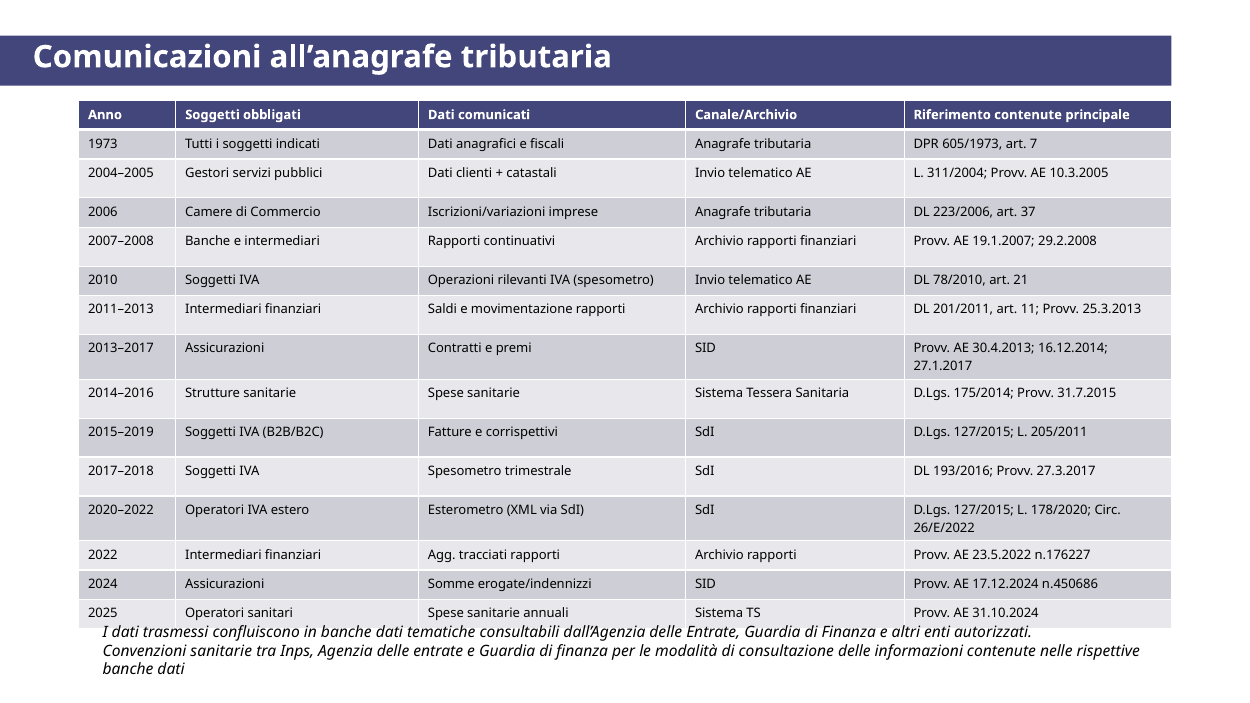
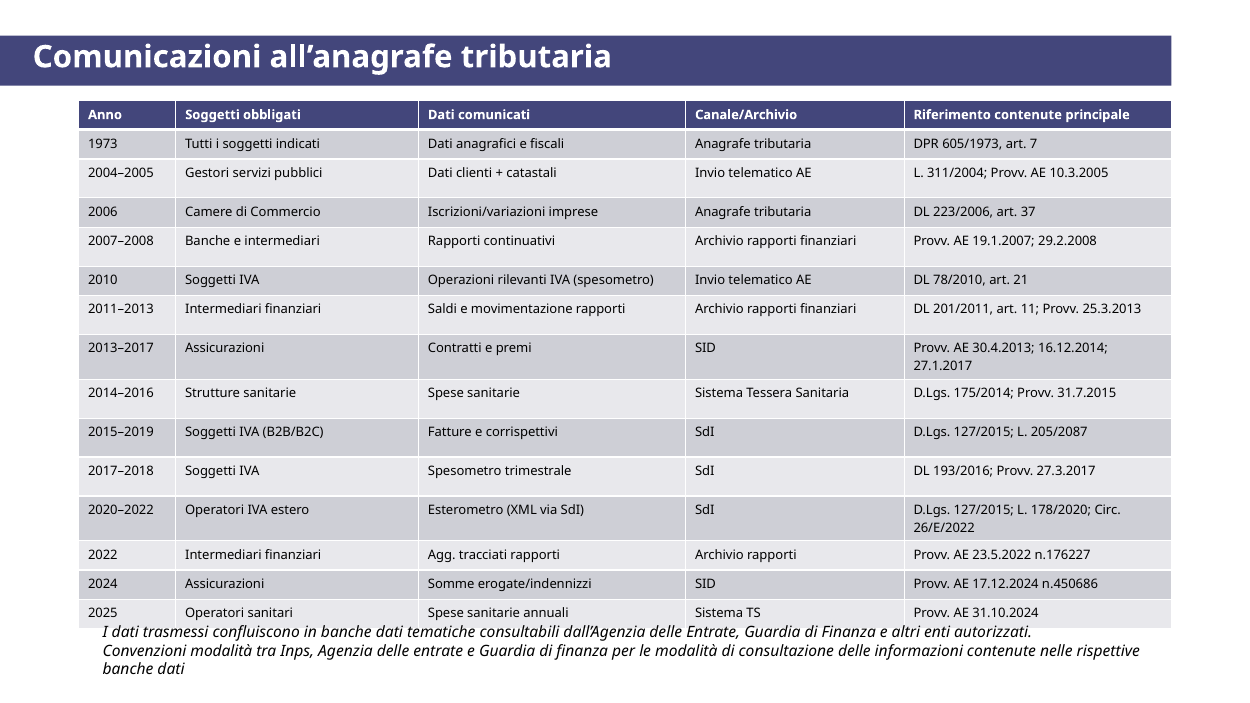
205/2011: 205/2011 -> 205/2087 (1059, 432)
Convenzioni sanitarie: sanitarie -> modalità (221, 651)
